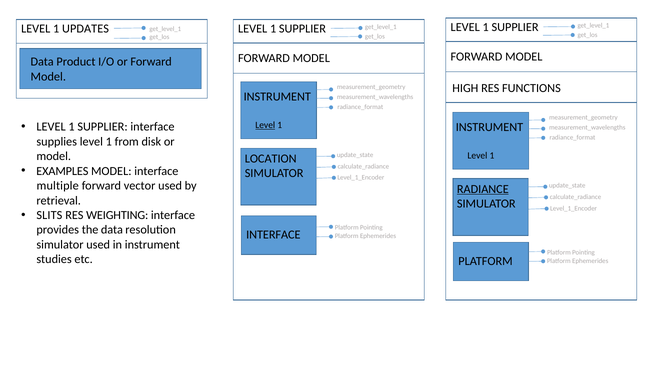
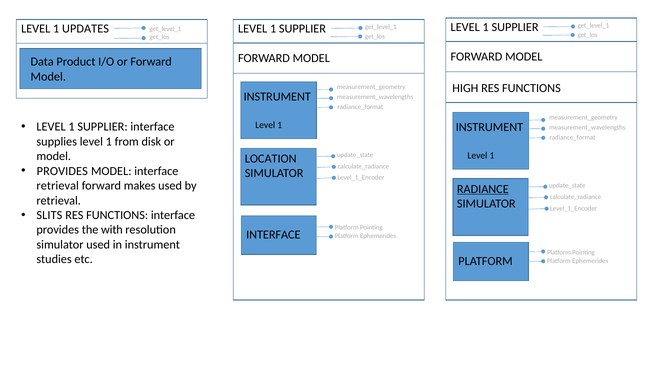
Level underline: present -> none (265, 125)
EXAMPLES: EXAMPLES -> PROVIDES (62, 171)
multiple: multiple -> retrieval (58, 186)
vector: vector -> makes (140, 186)
WEIGHTING: WEIGHTING -> FUNCTIONS (117, 215)
the data: data -> with (112, 230)
